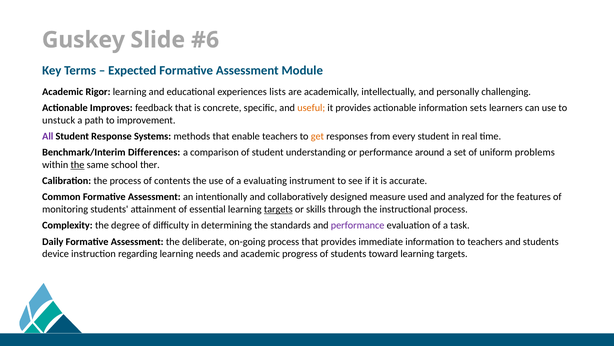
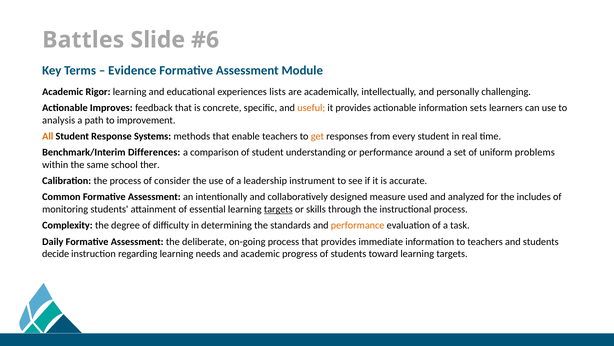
Guskey: Guskey -> Battles (83, 40)
Expected: Expected -> Evidence (132, 70)
unstuck: unstuck -> analysis (59, 120)
All colour: purple -> orange (48, 136)
the underline: present -> none (77, 165)
contents: contents -> consider (172, 181)
evaluating: evaluating -> leadership (265, 181)
features: features -> includes (534, 197)
performance colour: purple -> orange (358, 225)
device: device -> decide (56, 254)
